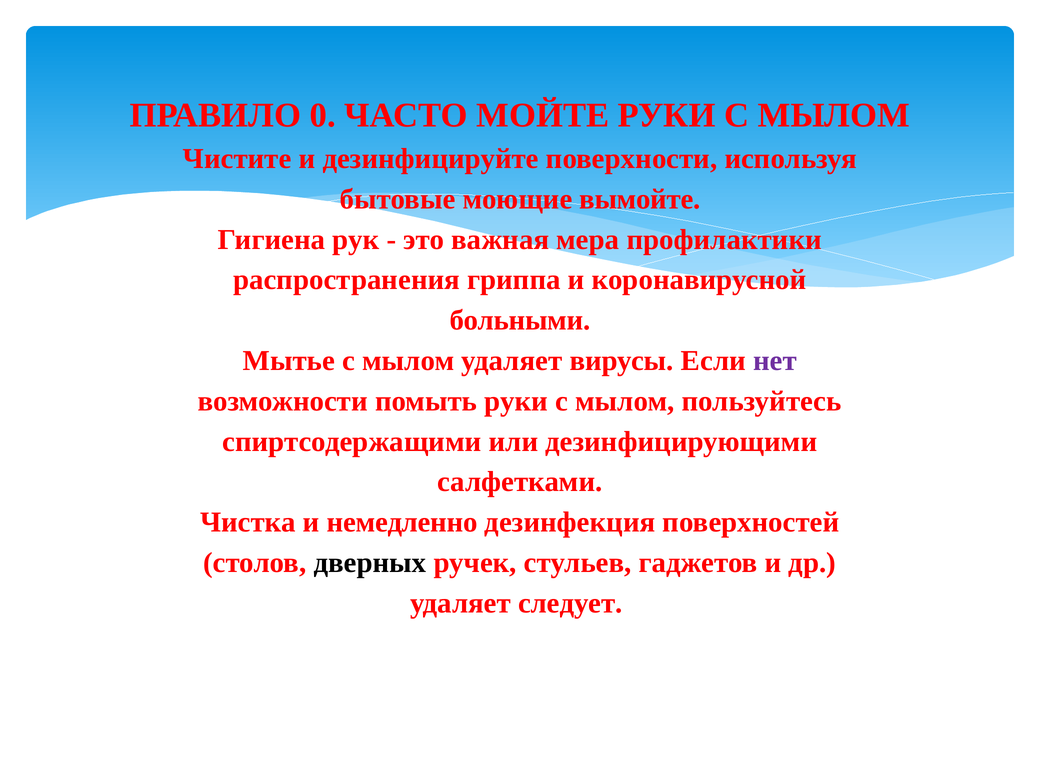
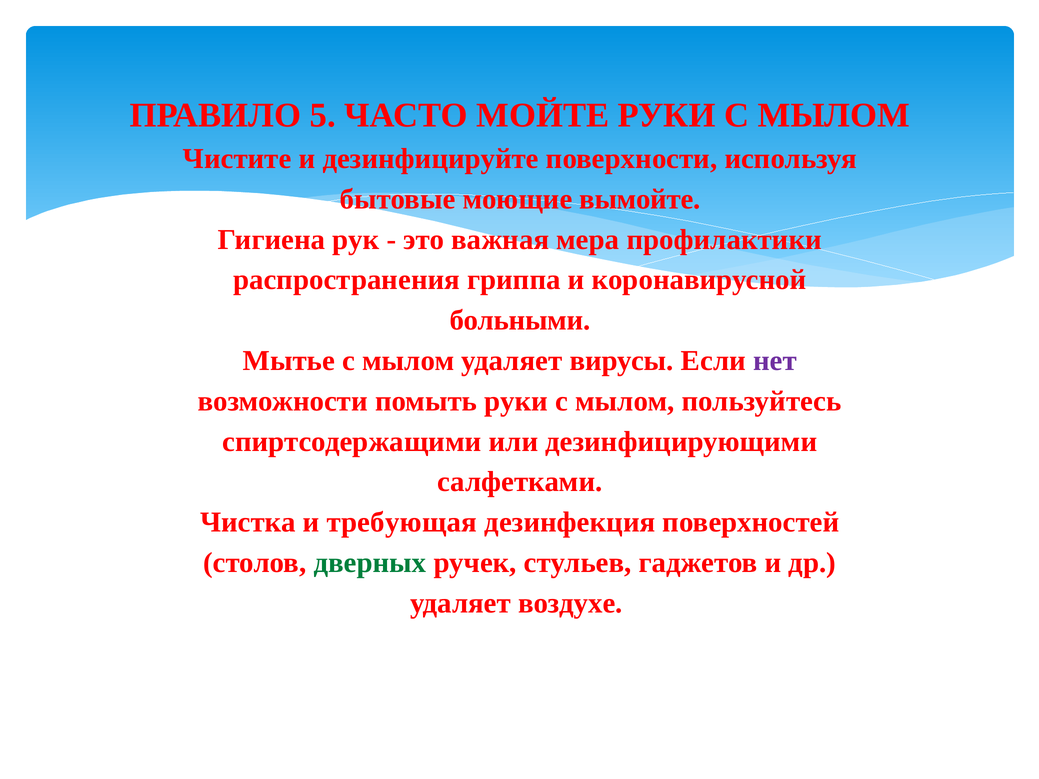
0: 0 -> 5 (323, 115)
немедленно: немедленно -> требующая (402, 523)
дверных colour: black -> green (370, 563)
следует: следует -> воздухе (570, 603)
